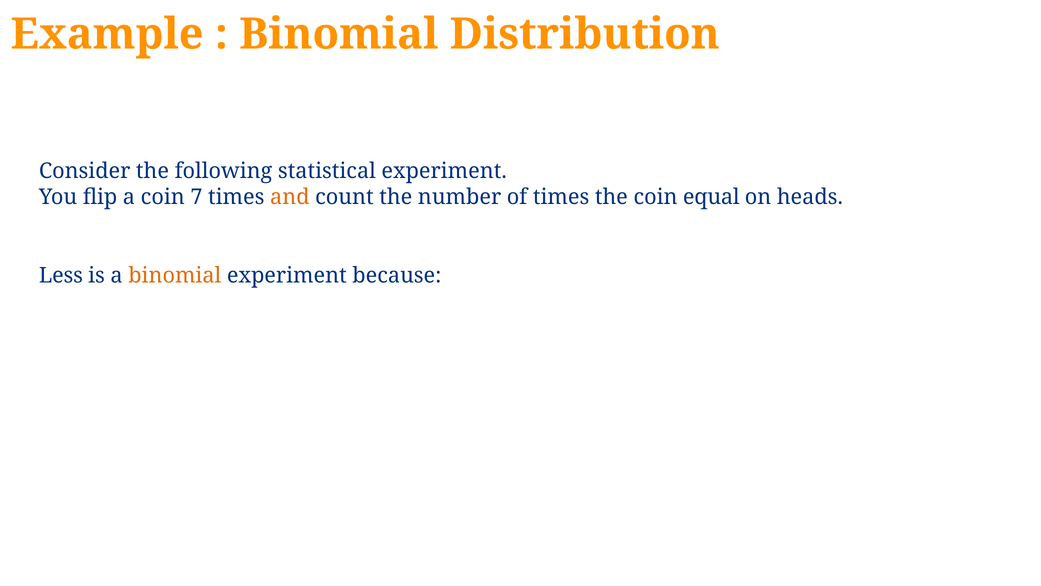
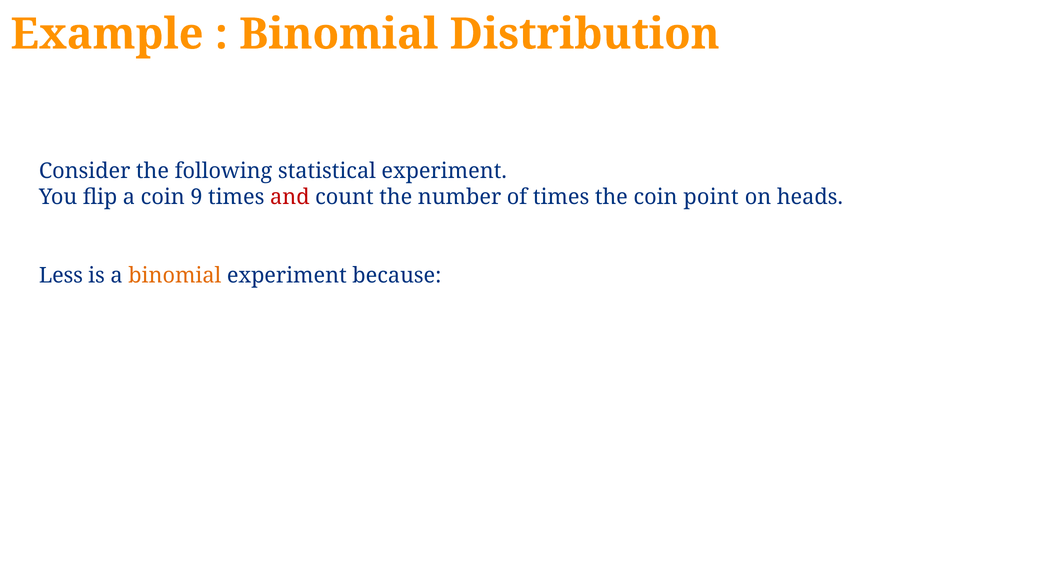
7: 7 -> 9 (196, 197)
and colour: orange -> red (290, 197)
equal: equal -> point (711, 197)
